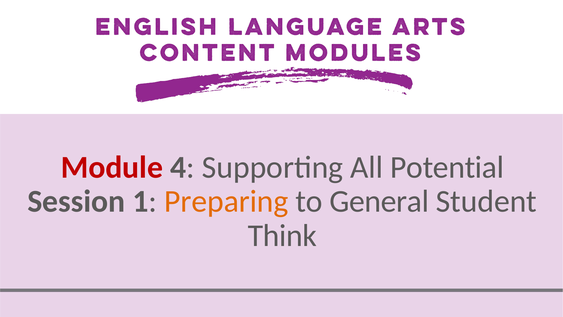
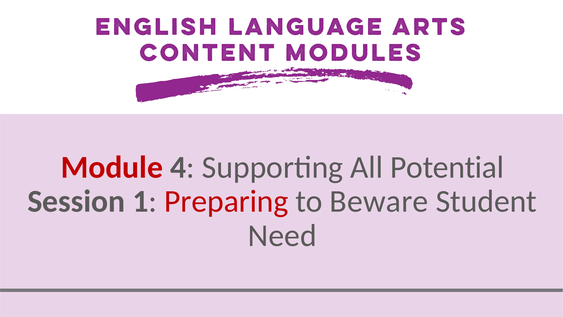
Preparing colour: orange -> red (226, 201)
General: General -> Beware (379, 201)
Think: Think -> Need (282, 235)
